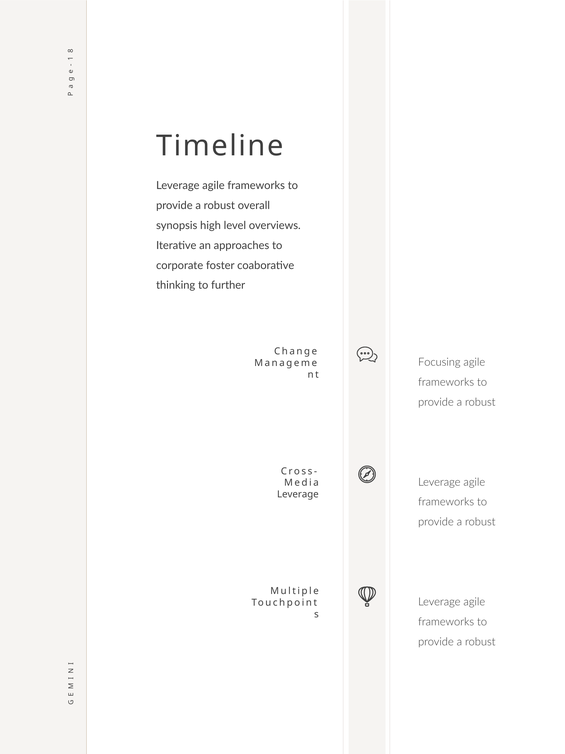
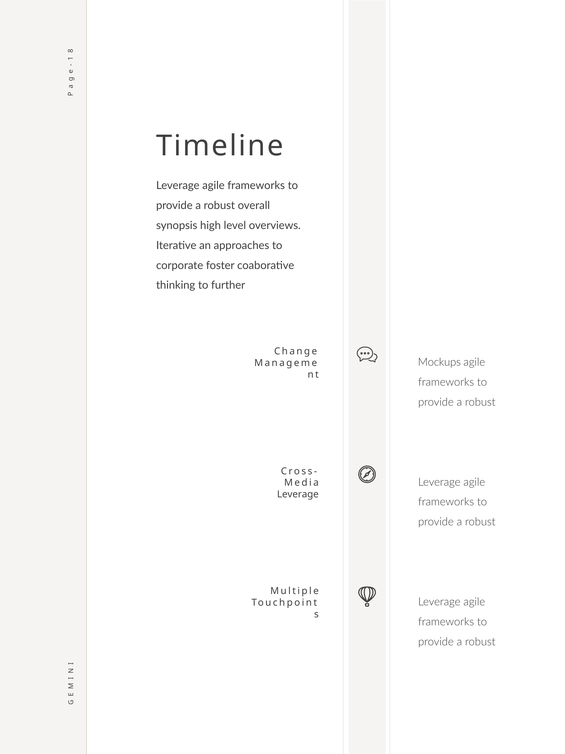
Focusing: Focusing -> Mockups (439, 362)
